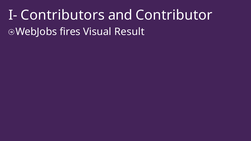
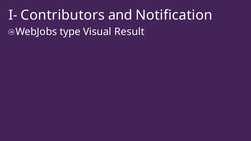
Contributor: Contributor -> Notification (174, 15)
fires: fires -> type (70, 32)
